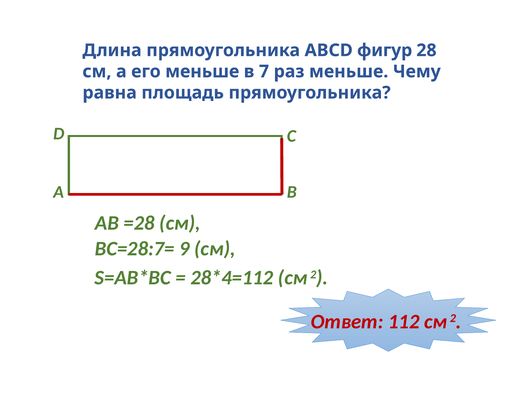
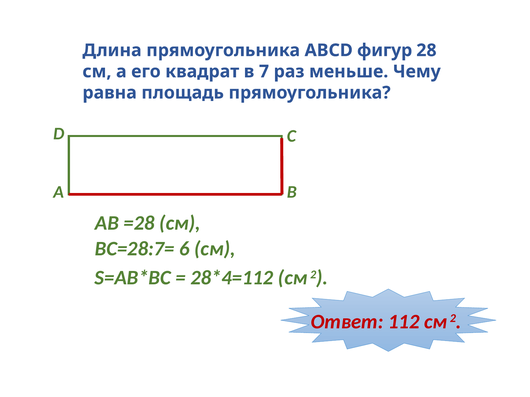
его меньше: меньше -> квадрат (202, 72)
9: 9 -> 6 (184, 249)
